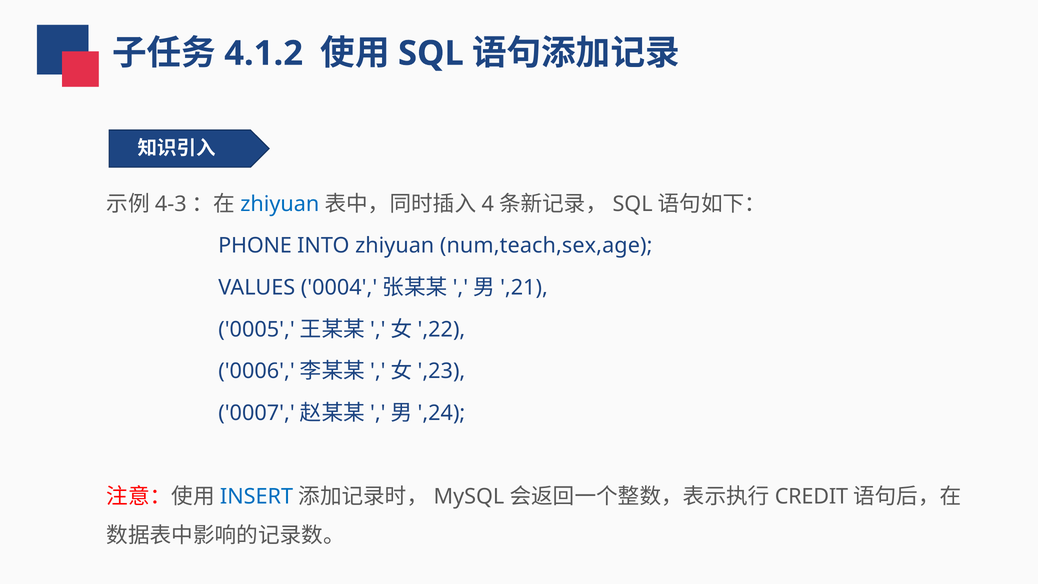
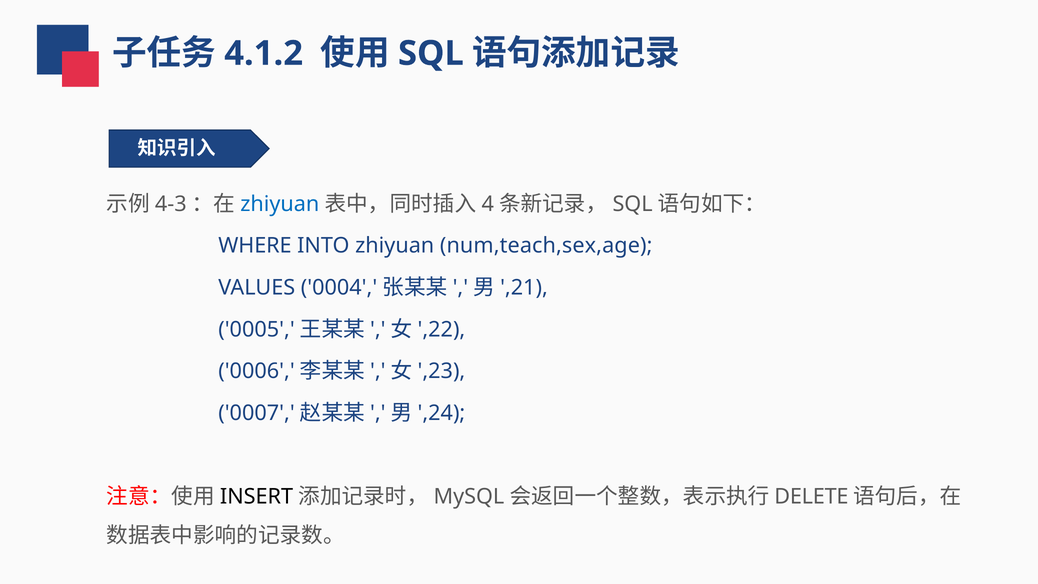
PHONE: PHONE -> WHERE (255, 246)
INSERT colour: blue -> black (257, 497)
CREDIT: CREDIT -> DELETE (811, 497)
